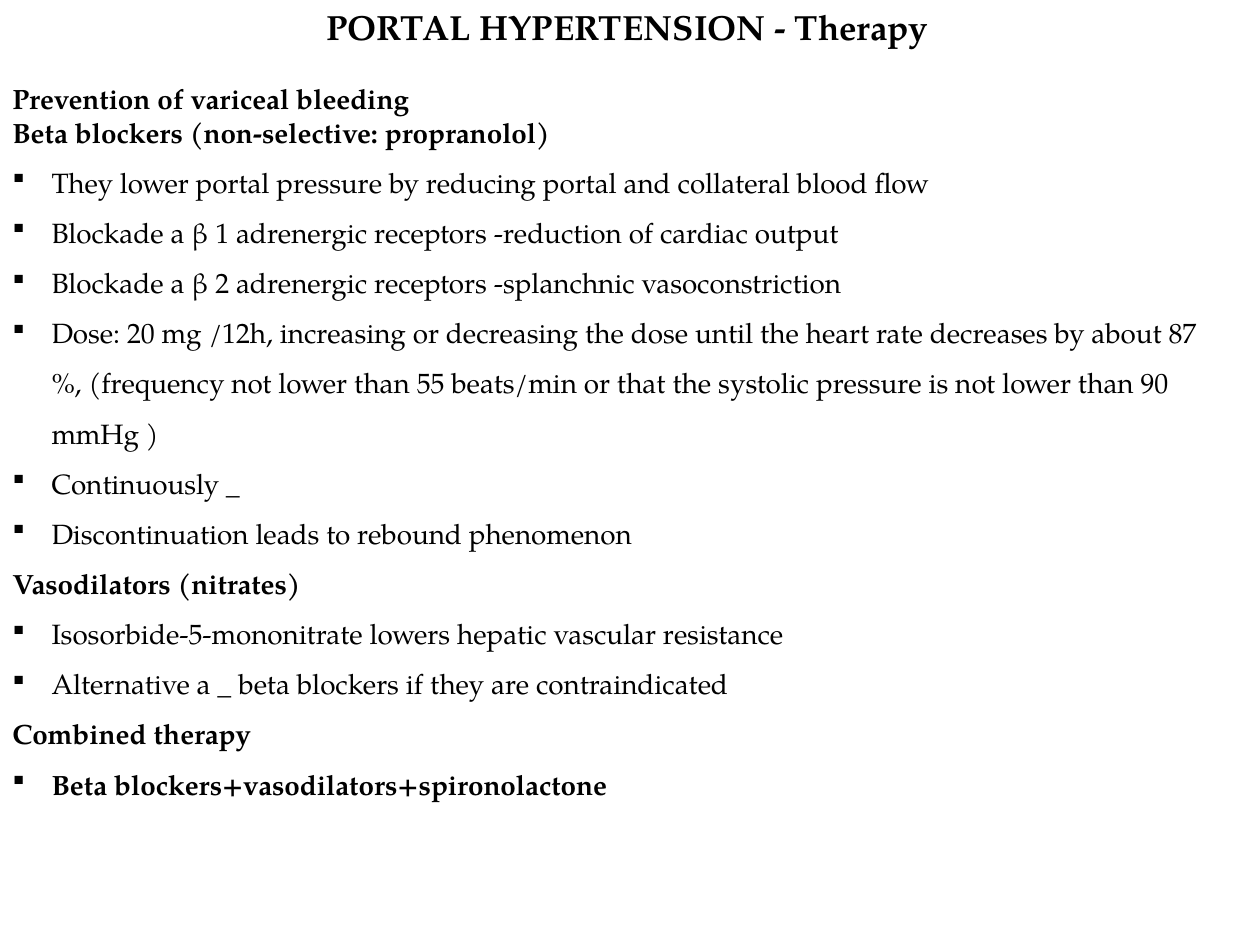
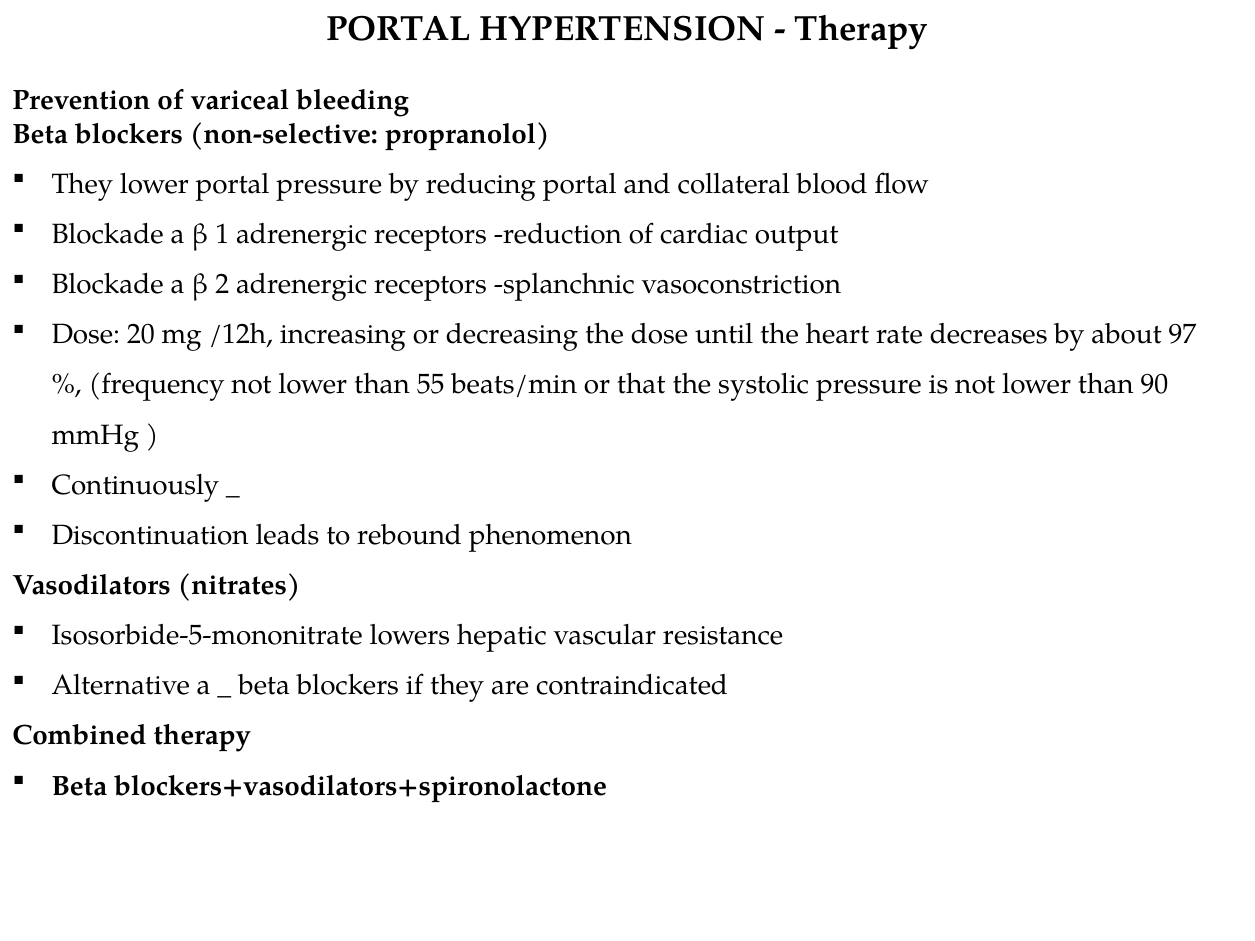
87: 87 -> 97 (1183, 335)
